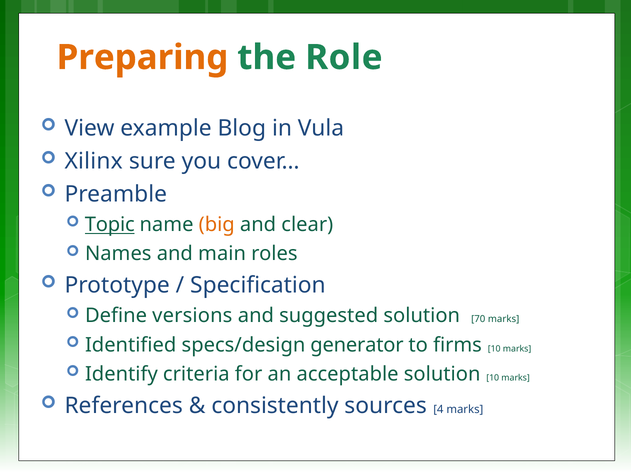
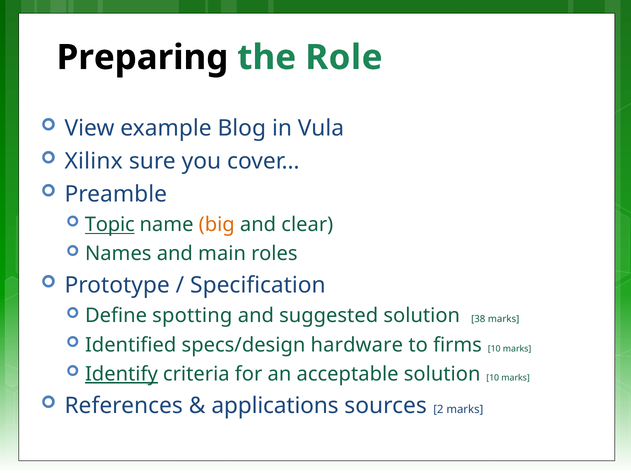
Preparing colour: orange -> black (142, 58)
versions: versions -> spotting (192, 316)
70: 70 -> 38 (478, 319)
generator: generator -> hardware (357, 345)
Identify underline: none -> present (121, 374)
consistently: consistently -> applications (275, 406)
4: 4 -> 2 (438, 409)
